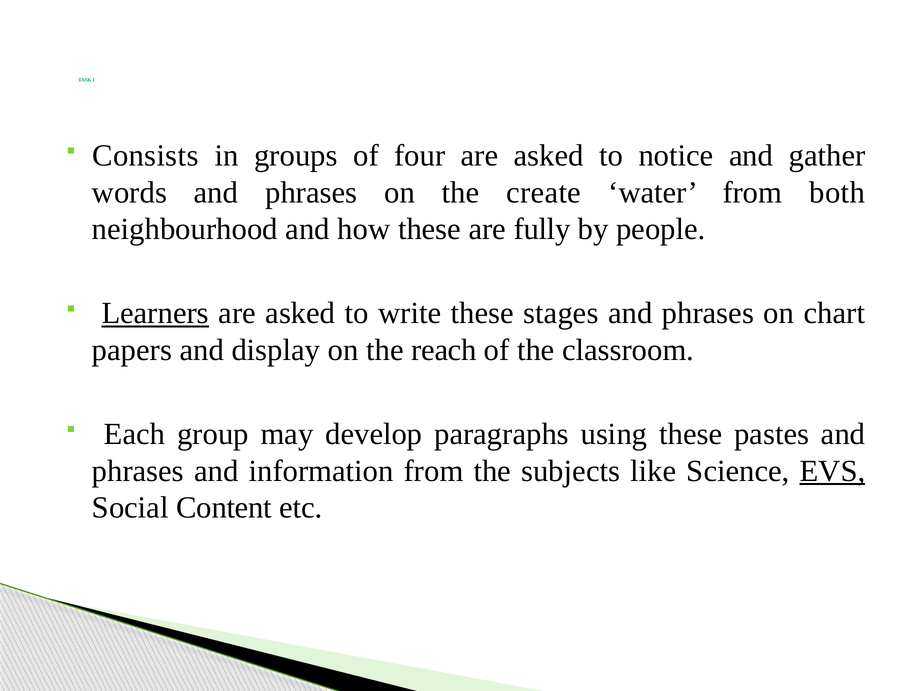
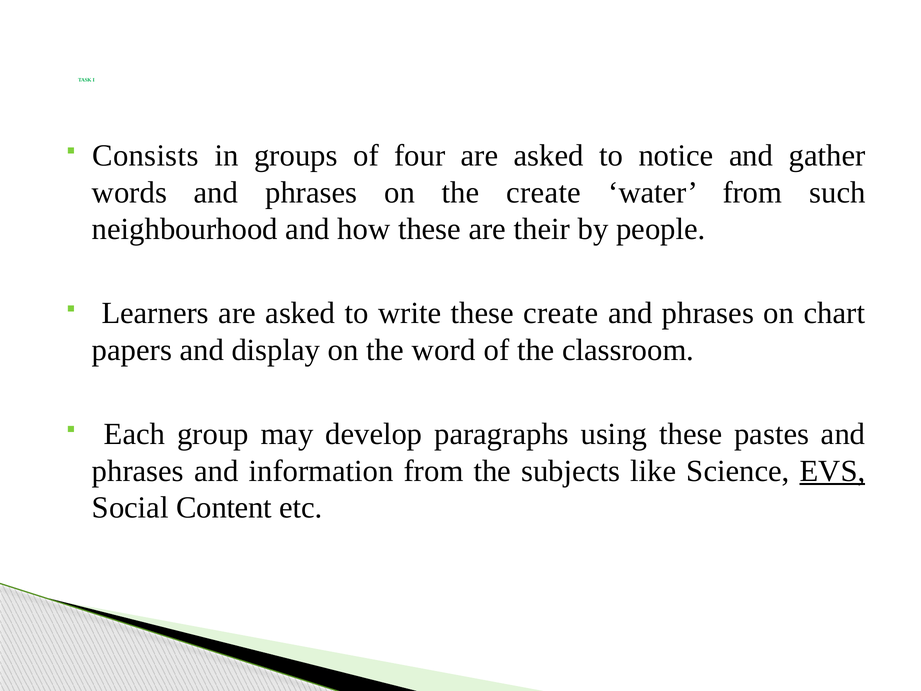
both: both -> such (837, 192)
fully: fully -> their (542, 229)
Learners underline: present -> none (155, 313)
these stages: stages -> create (561, 313)
reach: reach -> word (444, 350)
